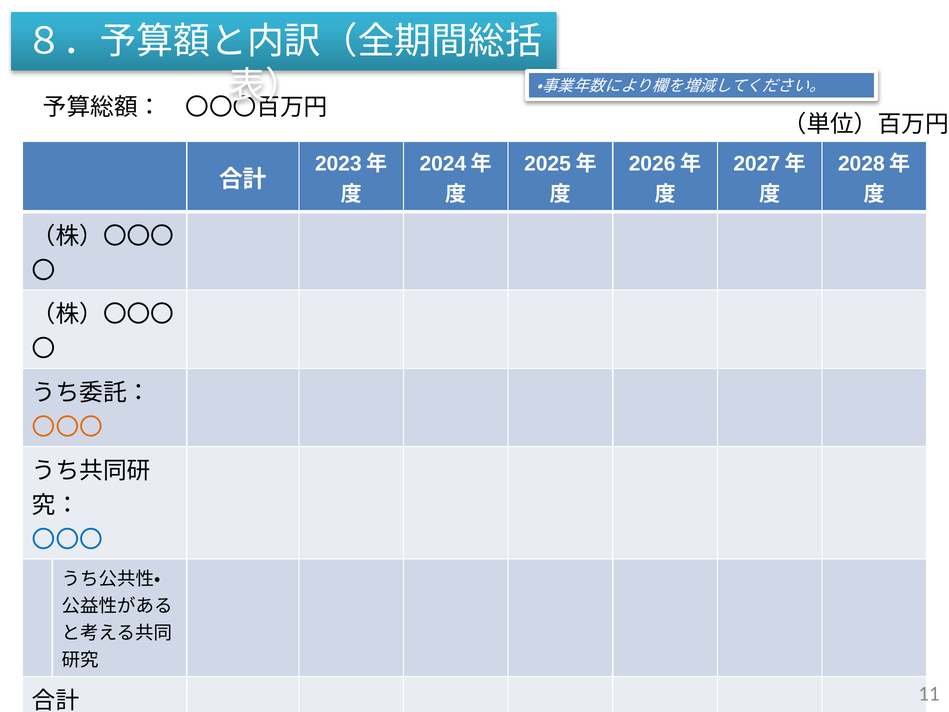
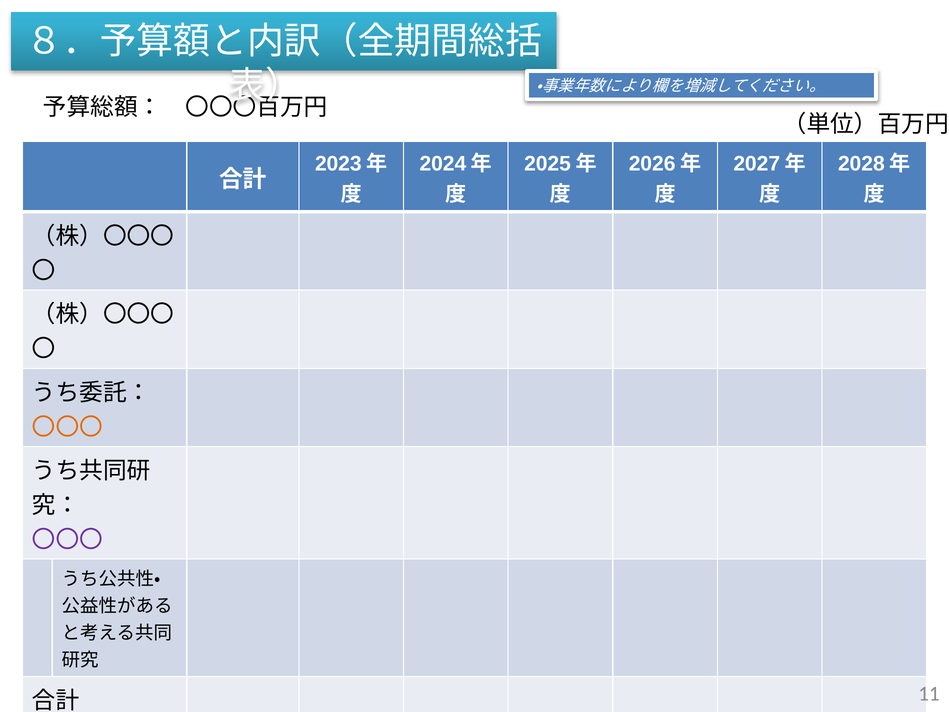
〇〇〇 colour: blue -> purple (67, 540)
